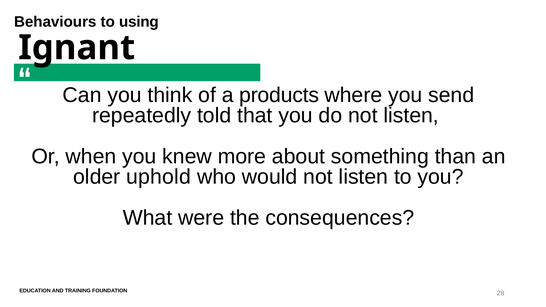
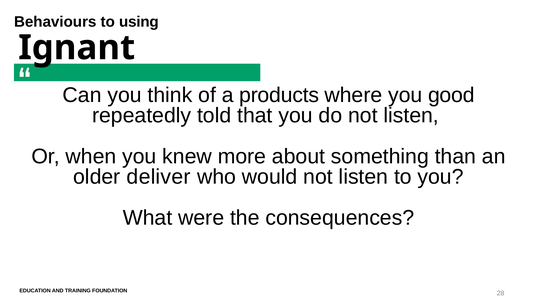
send: send -> good (451, 95)
uphold: uphold -> deliver (159, 177)
